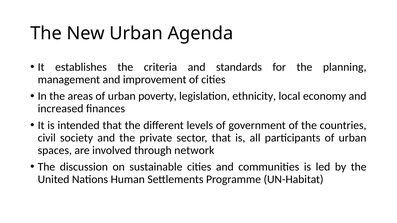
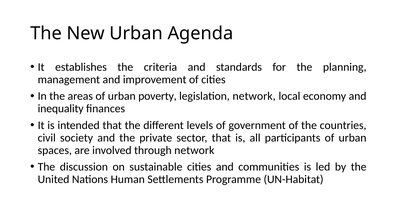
legislation ethnicity: ethnicity -> network (254, 96)
increased: increased -> inequality (61, 109)
